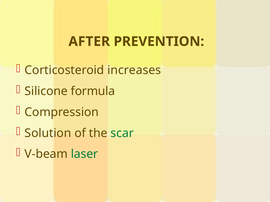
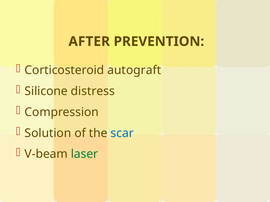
increases: increases -> autograft (134, 70)
formula: formula -> distress (93, 91)
scar colour: green -> blue (122, 133)
